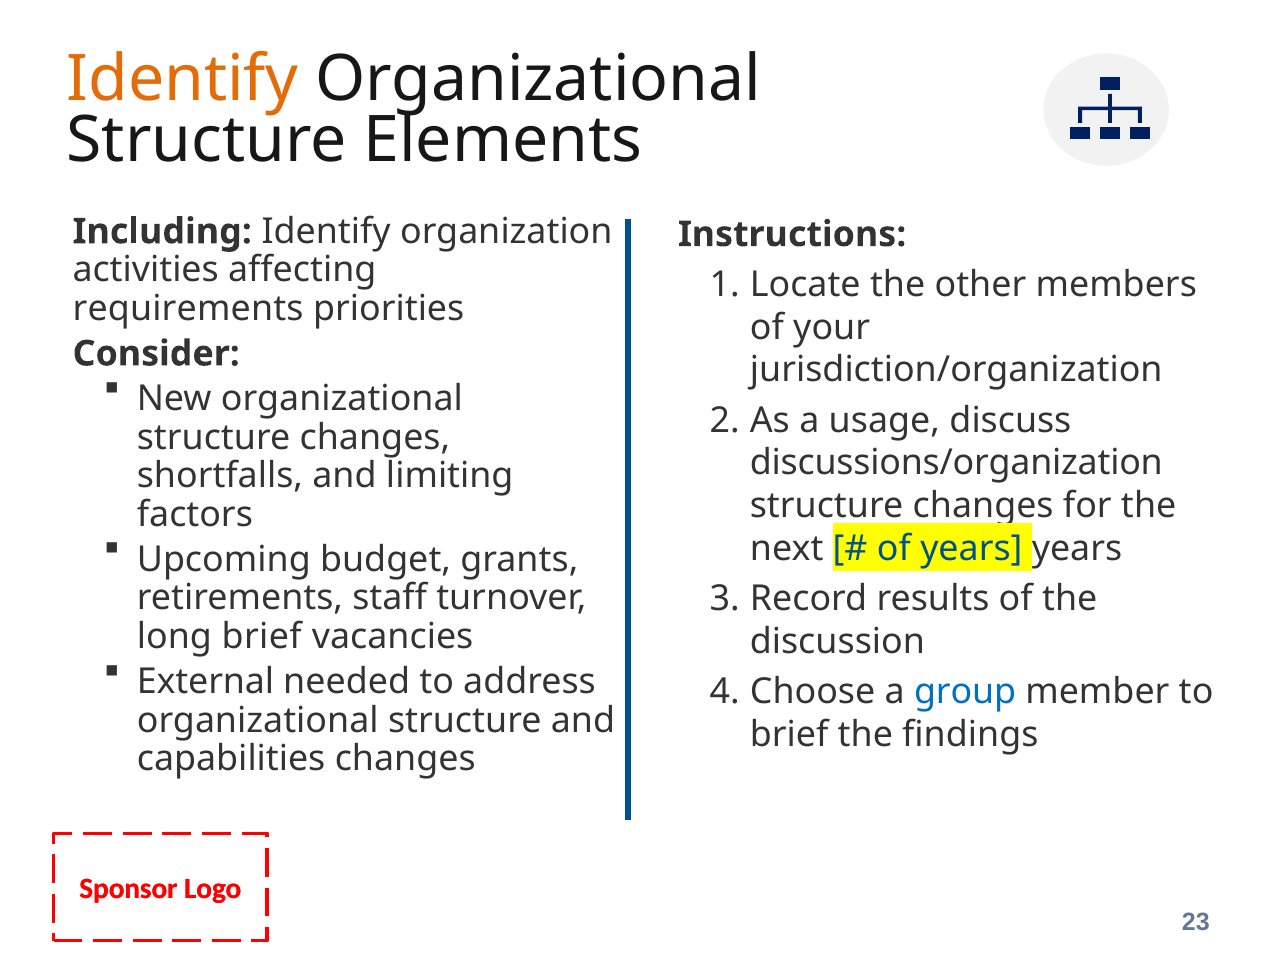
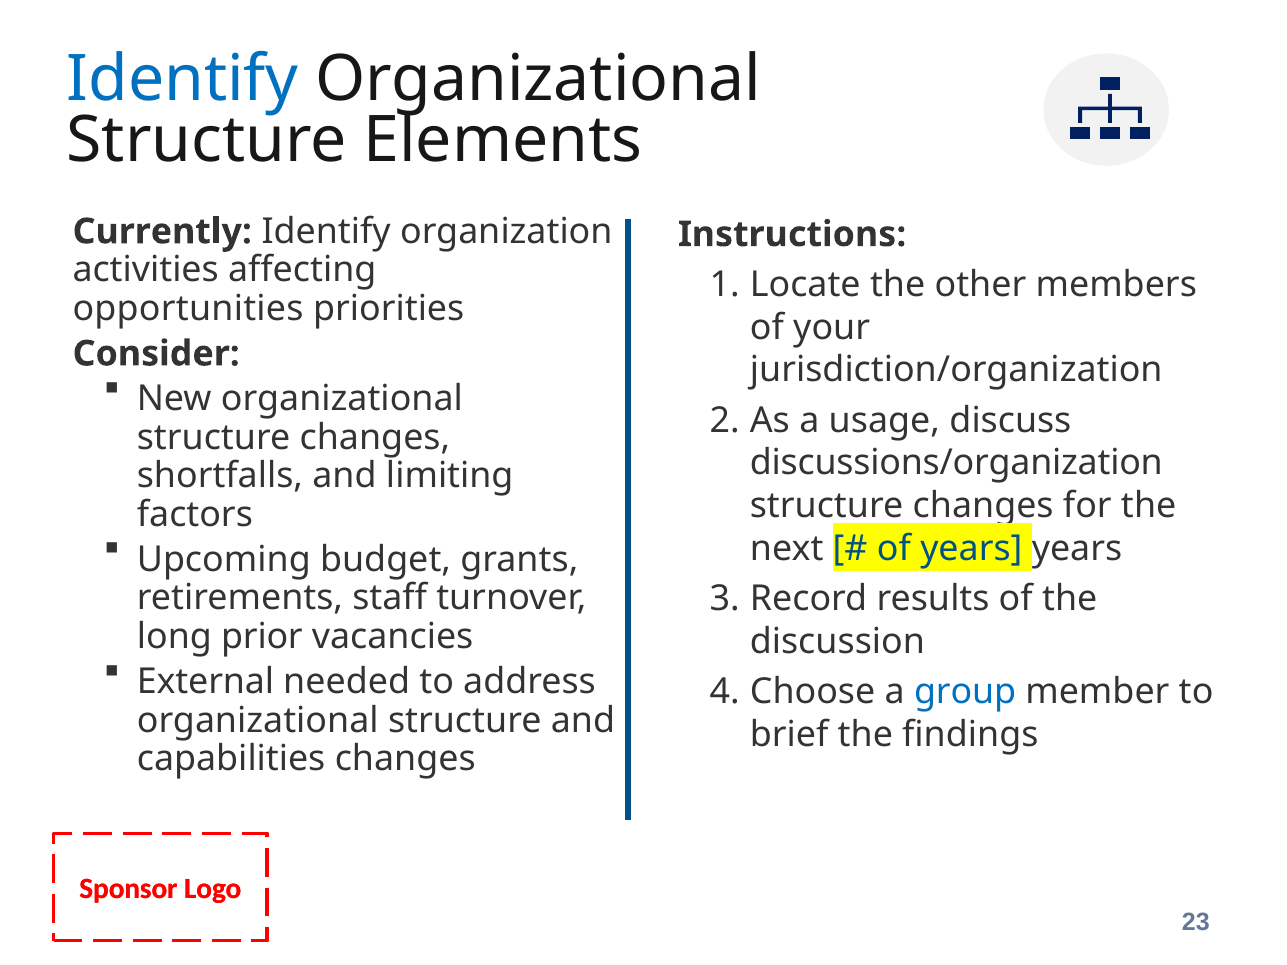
Identify colour: orange -> blue (183, 79)
Including: Including -> Currently (162, 232)
requirements: requirements -> opportunities (188, 309)
long brief: brief -> prior (262, 637)
